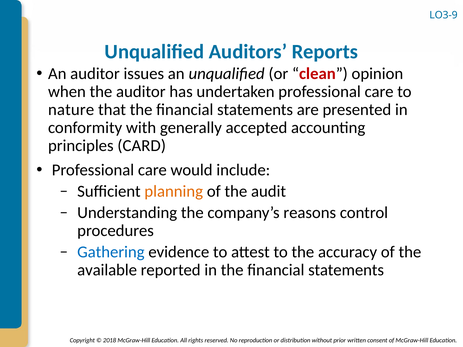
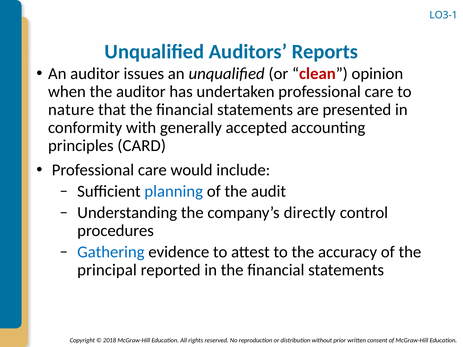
LO3-9: LO3-9 -> LO3-1 (443, 15)
planning colour: orange -> blue (174, 191)
reasons: reasons -> directly (310, 213)
available: available -> principal (107, 270)
